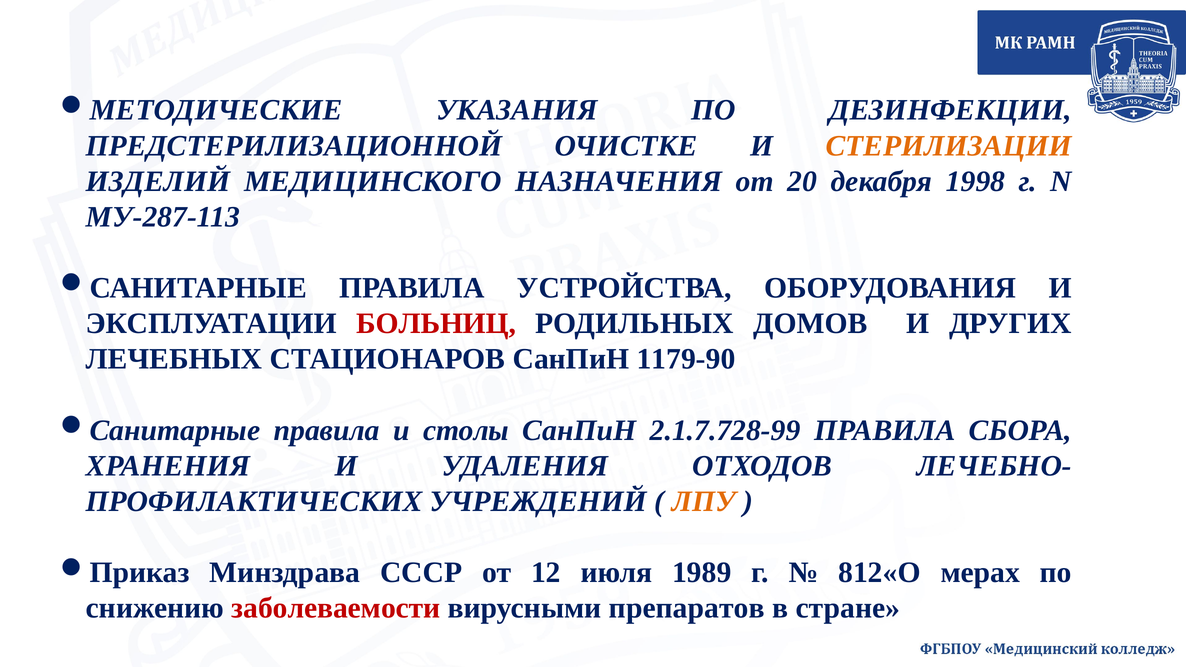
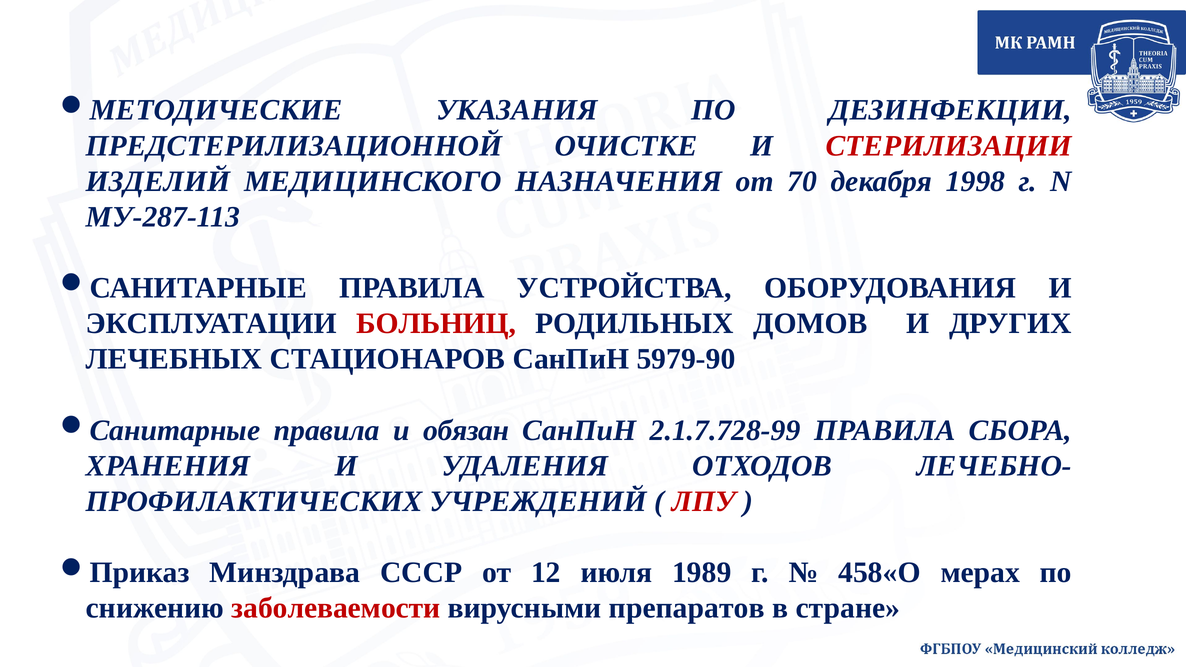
СТЕРИЛИЗАЦИИ colour: orange -> red (949, 146)
20: 20 -> 70 (802, 181)
1179-90: 1179-90 -> 5979-90 (686, 359)
столы: столы -> обязан (466, 430)
ЛПУ colour: orange -> red (704, 502)
812«О: 812«О -> 458«О (879, 573)
